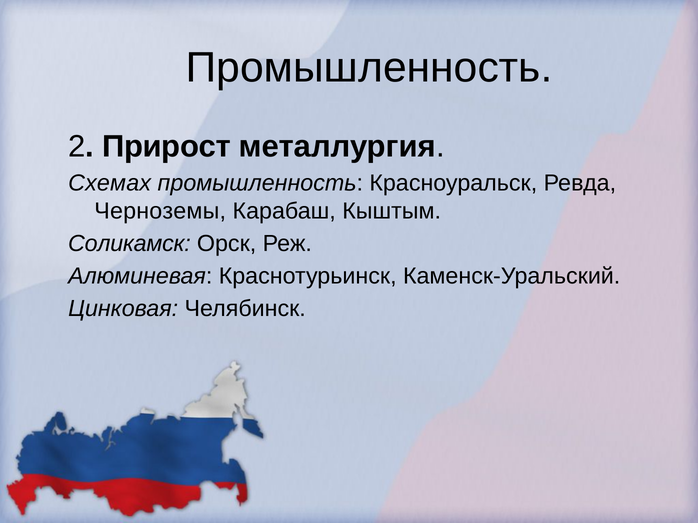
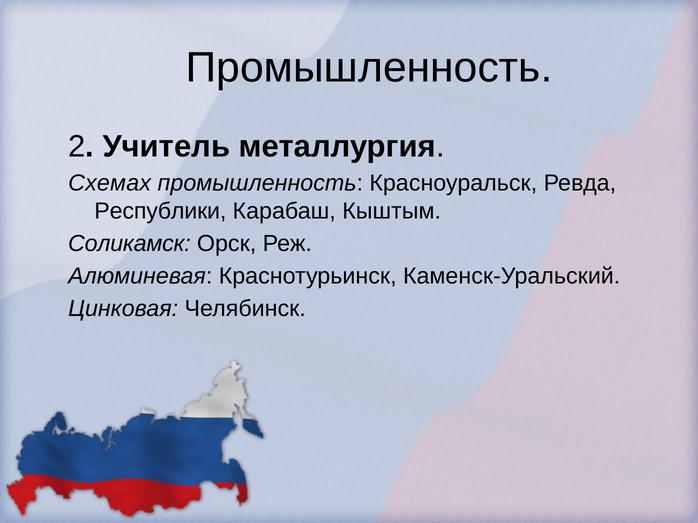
Прирост: Прирост -> Учитель (166, 146)
Черноземы: Черноземы -> Республики (160, 211)
